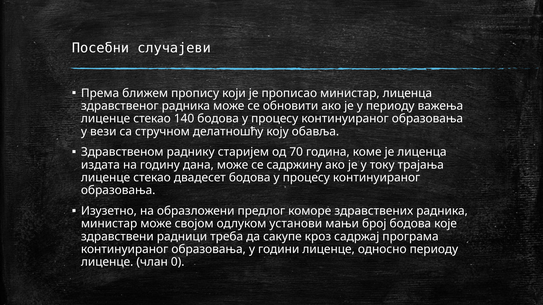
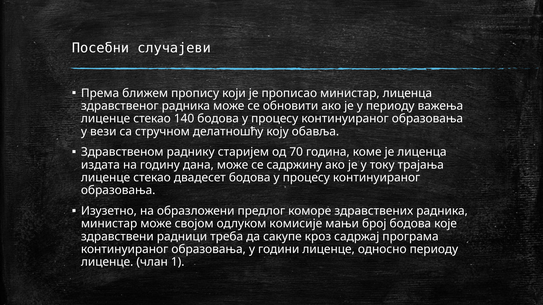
установи: установи -> комисије (296, 224)
0: 0 -> 1 (178, 262)
